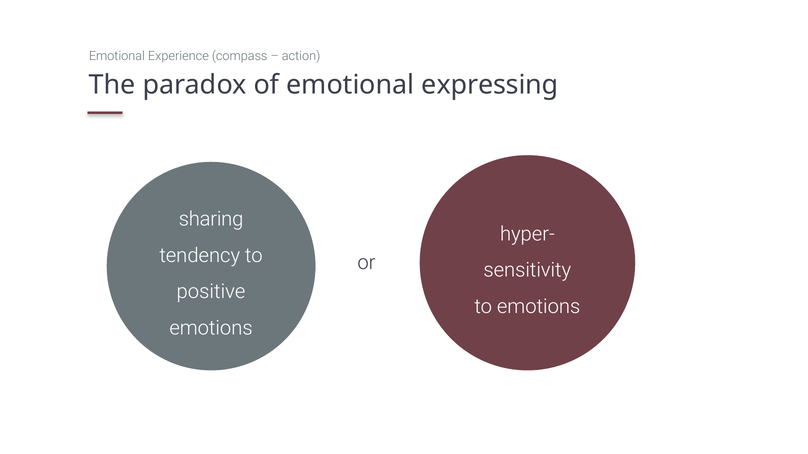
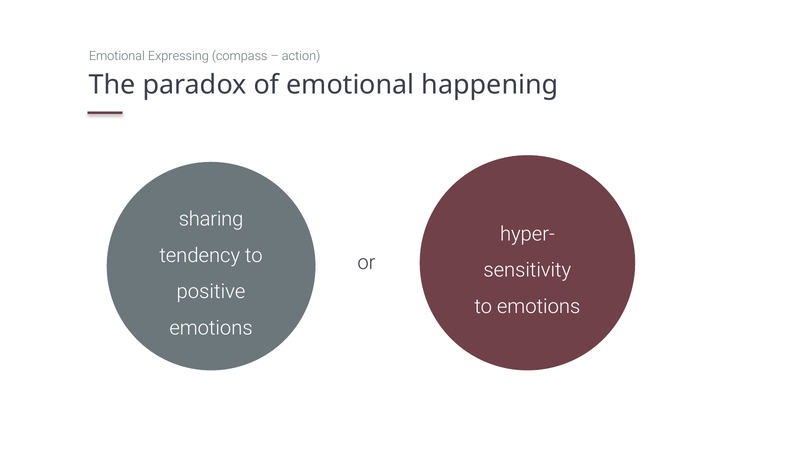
Experience: Experience -> Expressing (178, 56)
expressing: expressing -> happening (490, 85)
